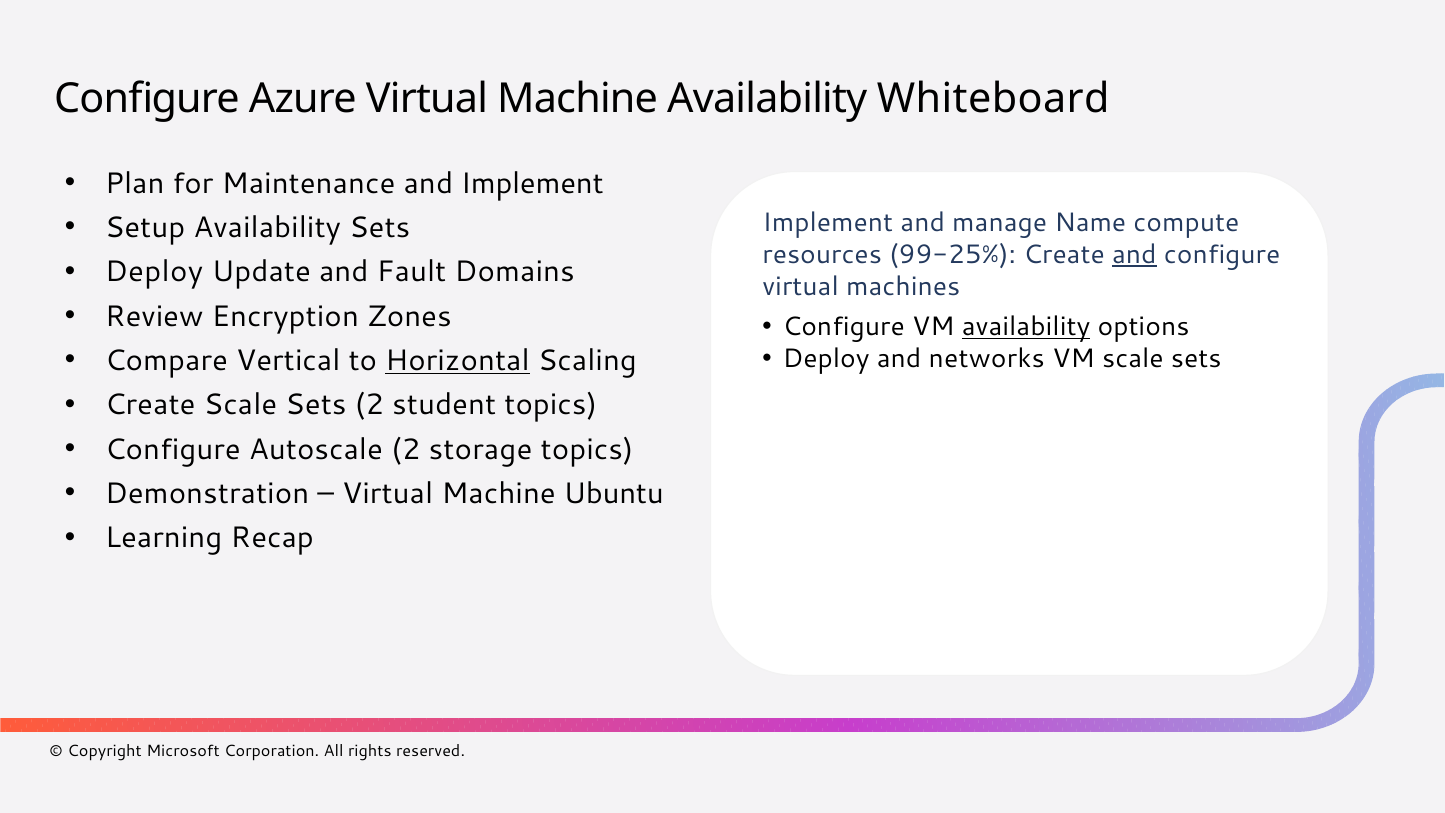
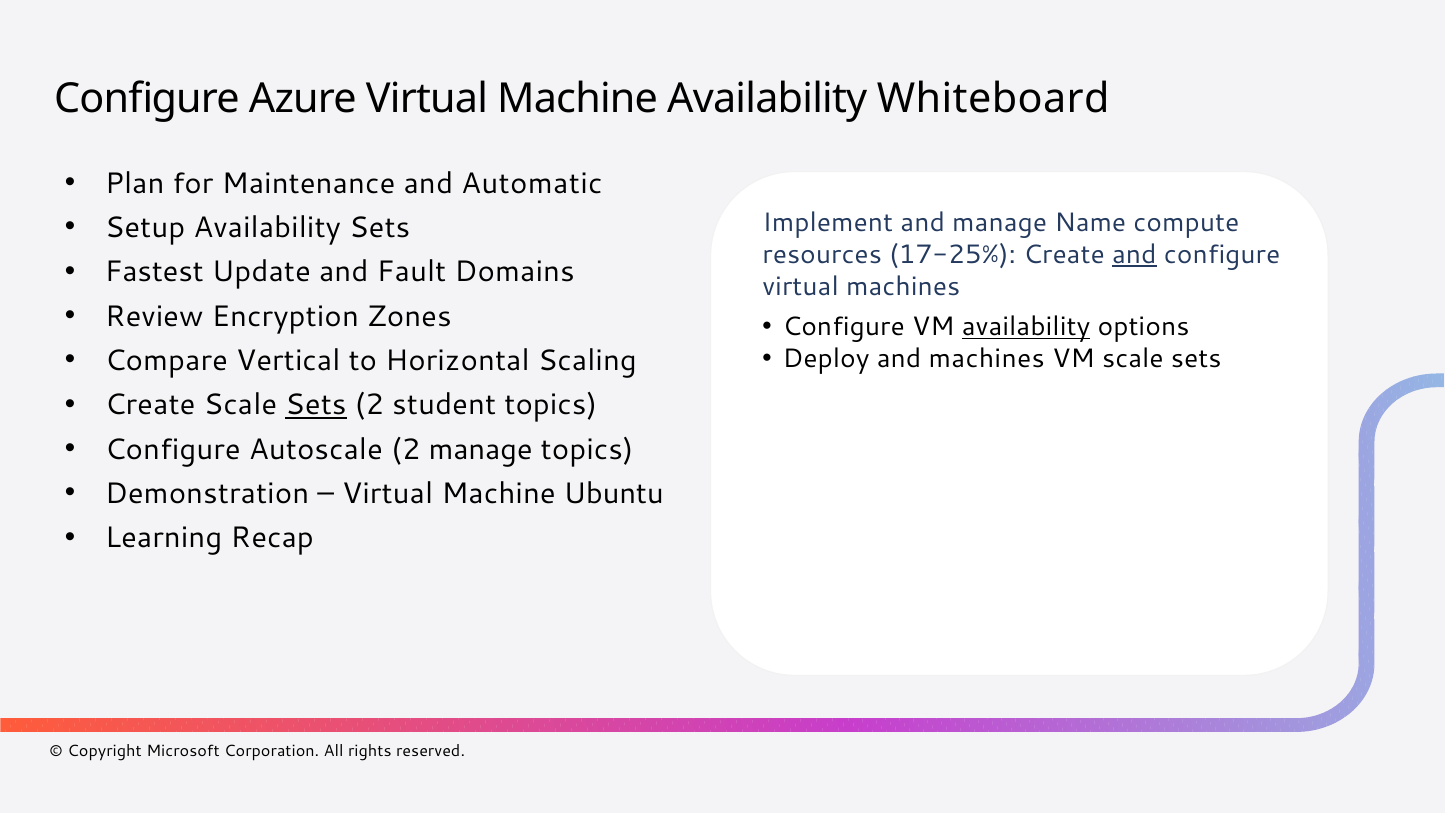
and Implement: Implement -> Automatic (532, 183)
99-25%: 99-25% -> 17-25% (953, 254)
Deploy: Deploy -> Fastest (154, 272)
and networks: networks -> machines (987, 359)
Horizontal underline: present -> none (457, 361)
Sets underline: none -> present (316, 405)
2 storage: storage -> manage (481, 449)
